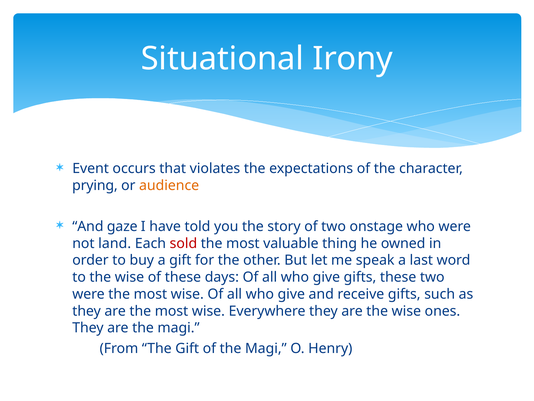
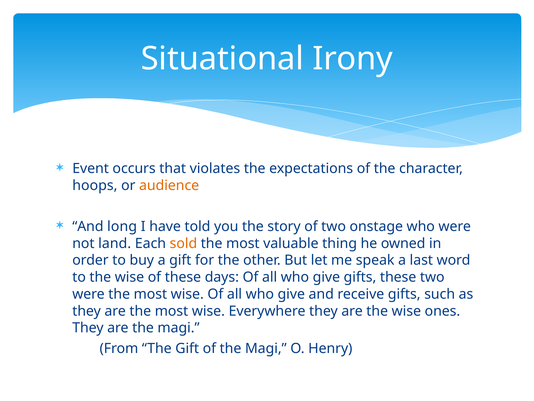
prying: prying -> hoops (95, 185)
gaze: gaze -> long (122, 226)
sold colour: red -> orange (183, 243)
